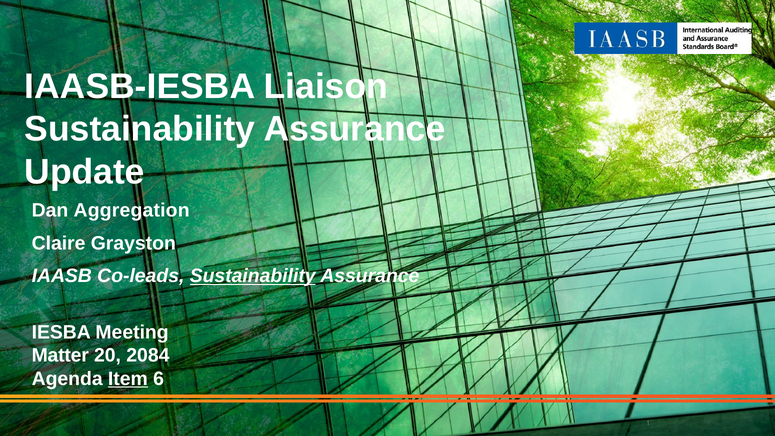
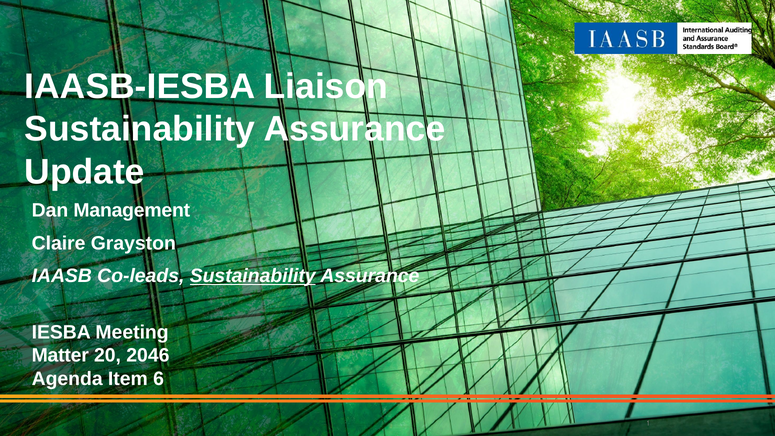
Aggregation: Aggregation -> Management (132, 210)
2084: 2084 -> 2046 (148, 355)
Item underline: present -> none (128, 379)
